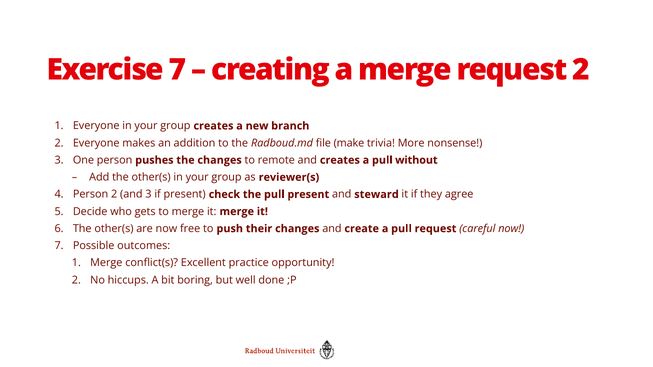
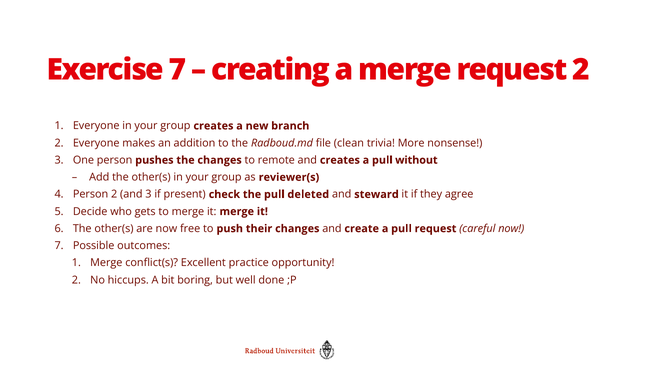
make: make -> clean (349, 143)
pull present: present -> deleted (308, 195)
